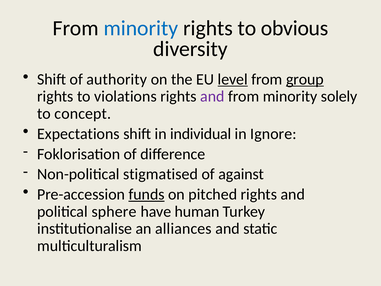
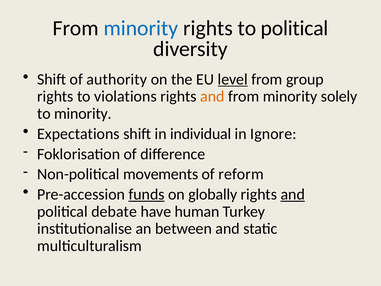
to obvious: obvious -> political (295, 28)
group underline: present -> none (305, 79)
and colour: purple -> orange (212, 96)
to concept: concept -> minority (83, 114)
stigmatised: stigmatised -> movements (161, 174)
against: against -> reform (241, 174)
pitched: pitched -> globally (213, 194)
and underline: none -> present (293, 194)
sphere: sphere -> debate (114, 211)
alliances: alliances -> between (184, 229)
